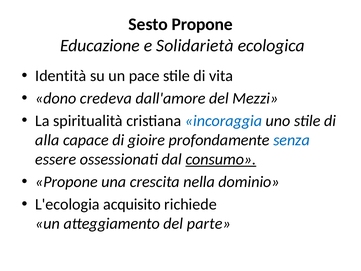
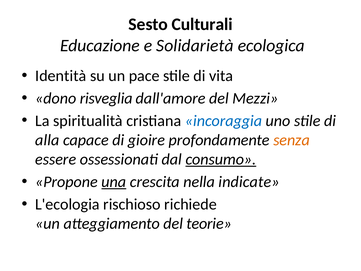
Sesto Propone: Propone -> Culturali (202, 24)
credeva: credeva -> risveglia (106, 98)
senza colour: blue -> orange (292, 140)
una underline: none -> present (114, 182)
dominio: dominio -> indicate (249, 182)
acquisito: acquisito -> rischioso (132, 204)
parte: parte -> teorie (209, 223)
